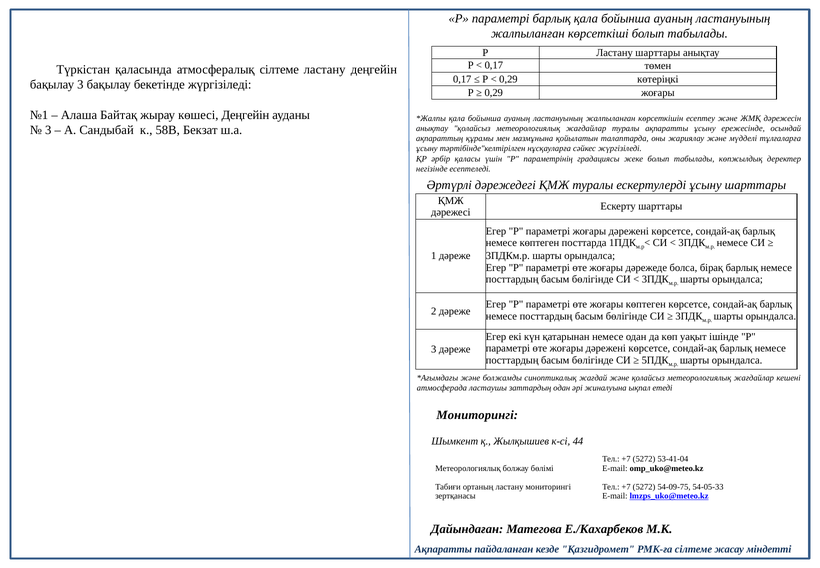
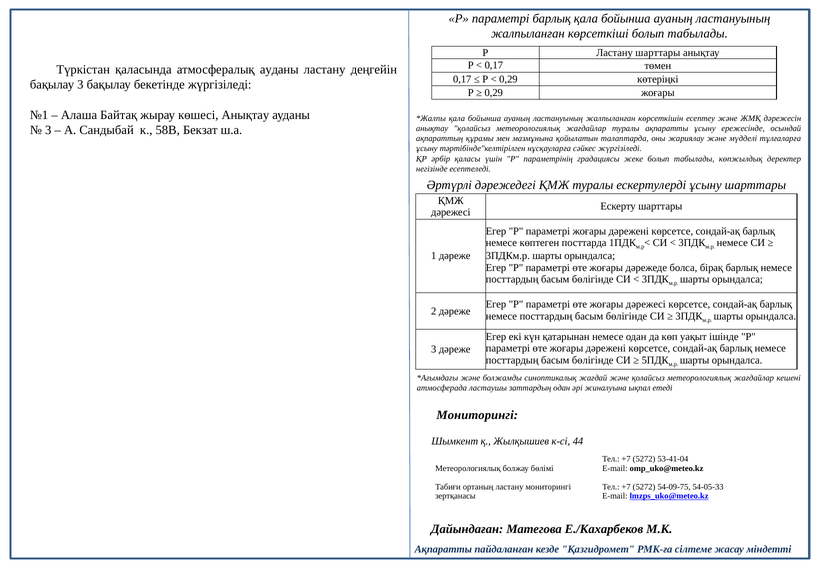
атмосфералық сілтеме: сілтеме -> ауданы (279, 69)
көшесі Деңгейін: Деңгейін -> Анықтау (245, 115)
жоғары көптеген: көптеген -> дәрежесі (646, 304)
